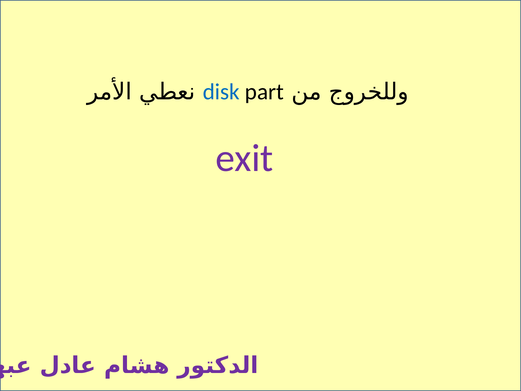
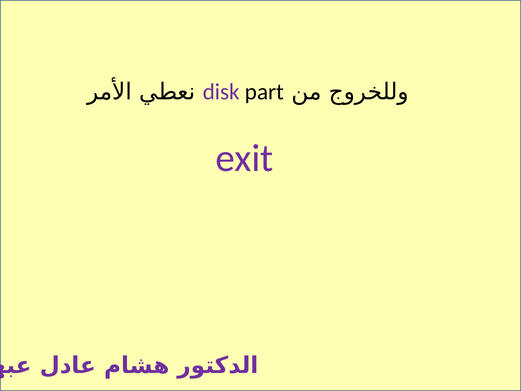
disk colour: blue -> purple (221, 92)
